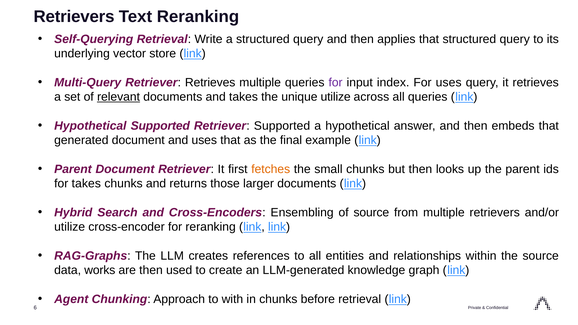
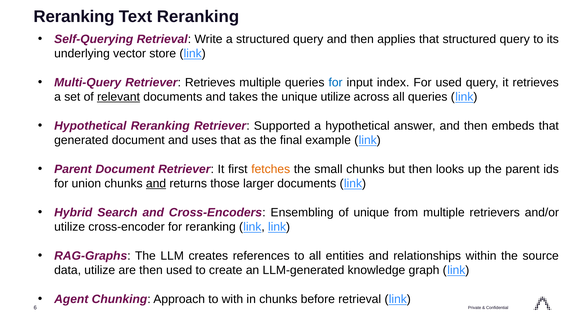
Retrievers: Retrievers -> Reranking (74, 17)
for colour: purple -> blue (336, 82)
For uses: uses -> used (449, 82)
Hypothetical Supported: Supported -> Reranking (160, 126)
for takes: takes -> union (86, 184)
and underline: none -> present (156, 184)
of source: source -> unique (371, 213)
data works: works -> utilize (100, 270)
